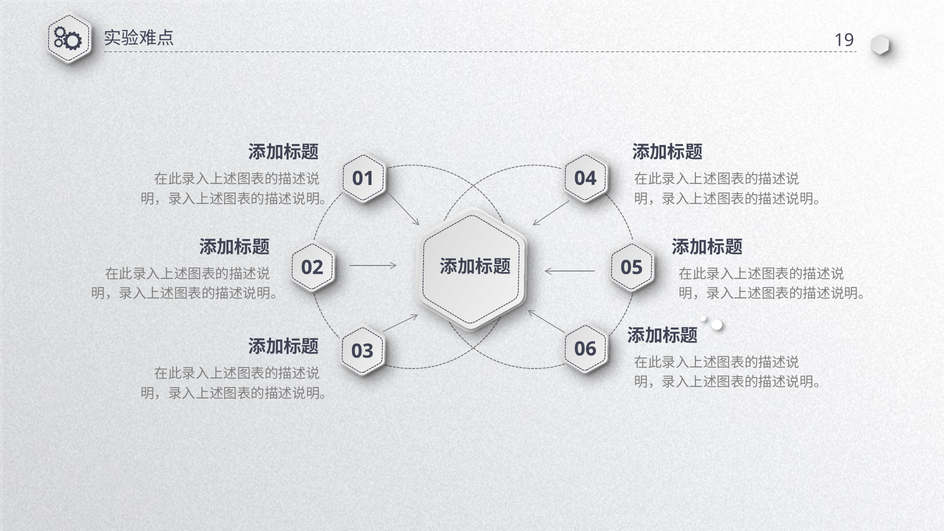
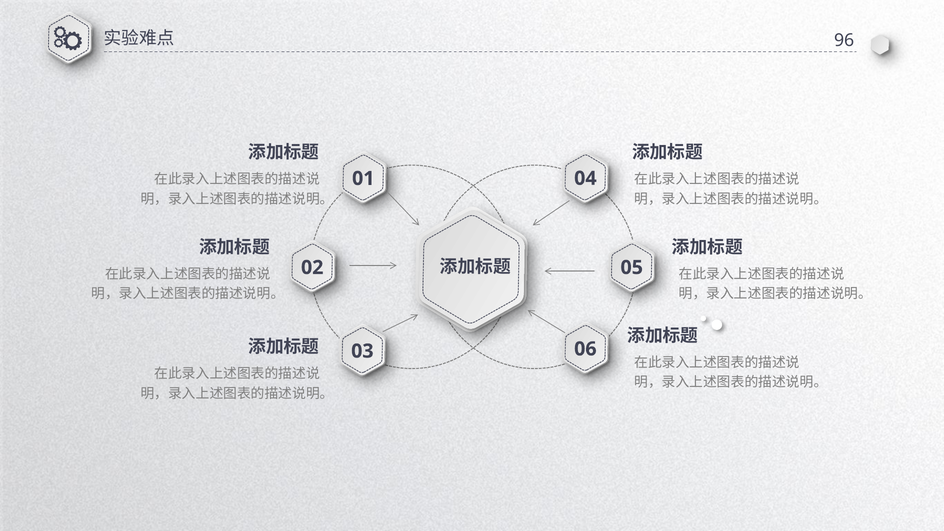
19: 19 -> 96 (844, 40)
